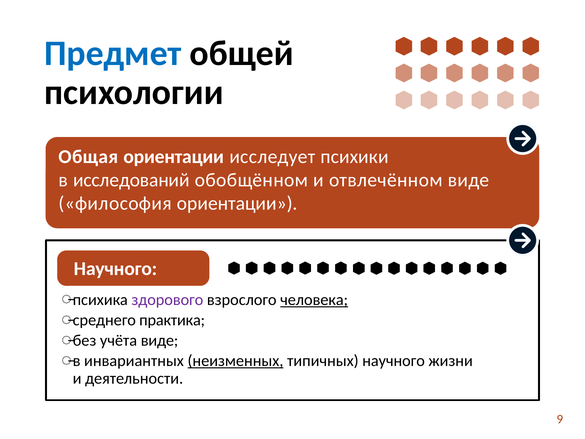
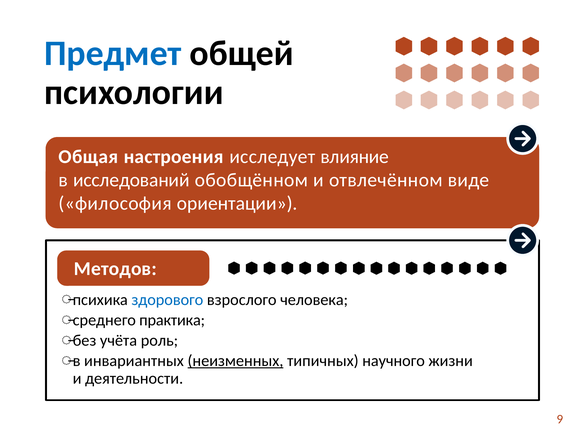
Общая ориентации: ориентации -> настроения (174, 157)
психики: психики -> влияние (355, 157)
Научного: Научного -> Методов (115, 269)
здорового colour: purple -> blue (167, 300)
человека underline: present -> none (314, 300)
учёта виде: виде -> роль (159, 340)
